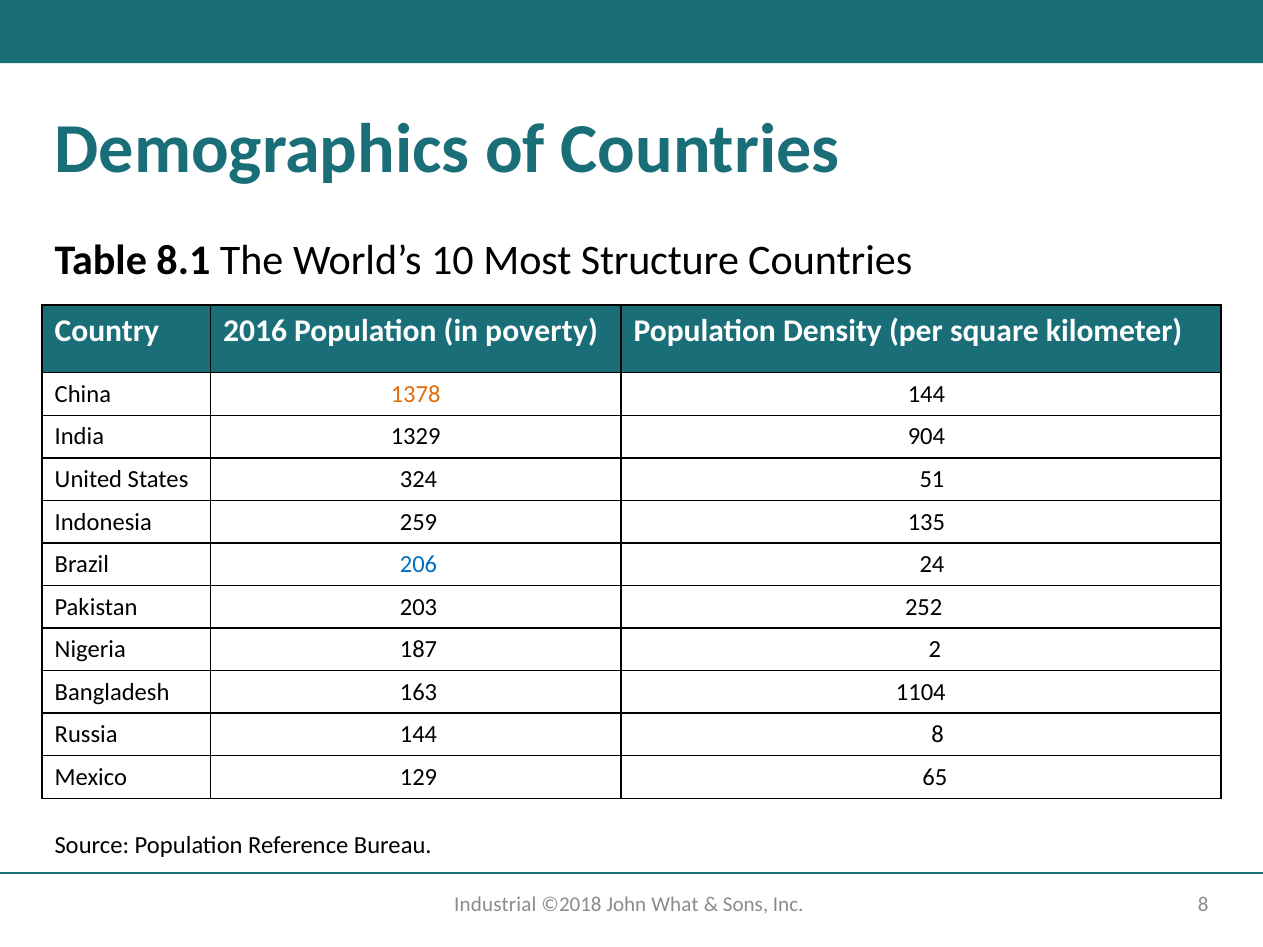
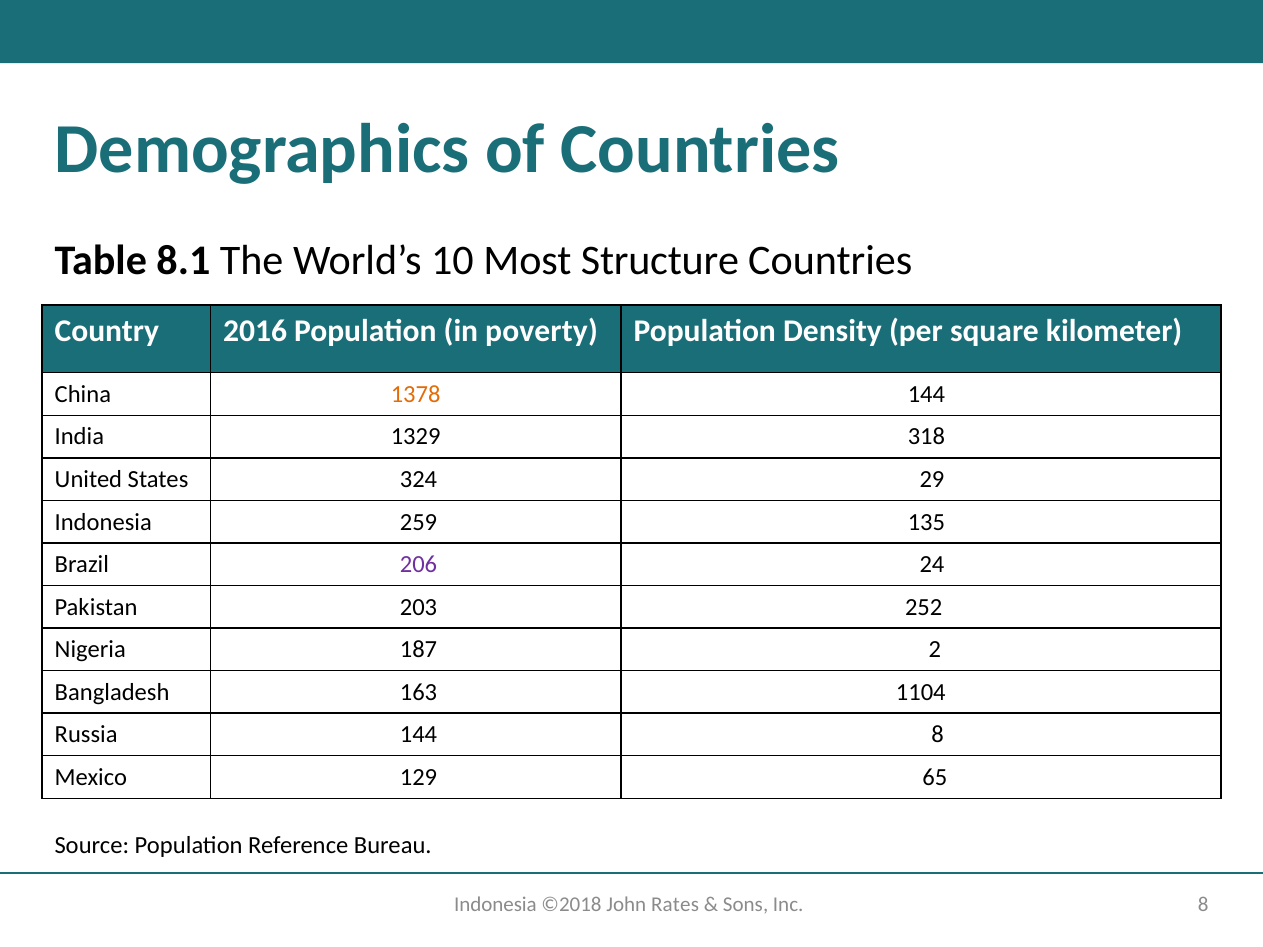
904: 904 -> 318 (926, 437)
51: 51 -> 29 (932, 480)
206 colour: blue -> purple (418, 565)
Industrial: Industrial -> Indonesia (495, 905)
What: What -> Rates (675, 905)
